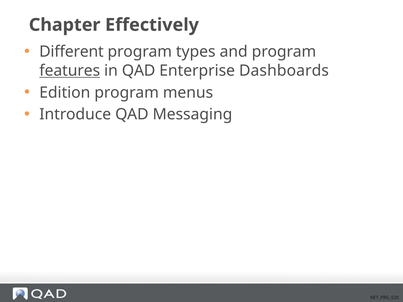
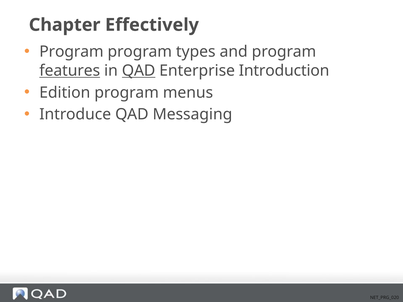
Different: Different -> Program (71, 52)
QAD underline: none -> present (139, 71)
Dashboards: Dashboards -> Introduction (284, 71)
